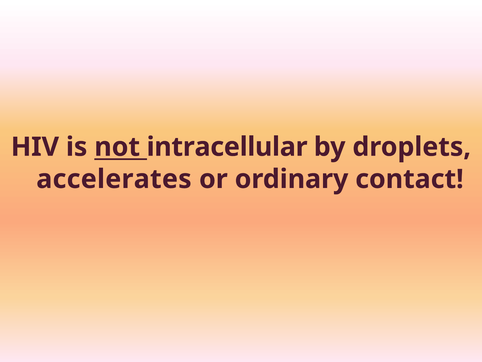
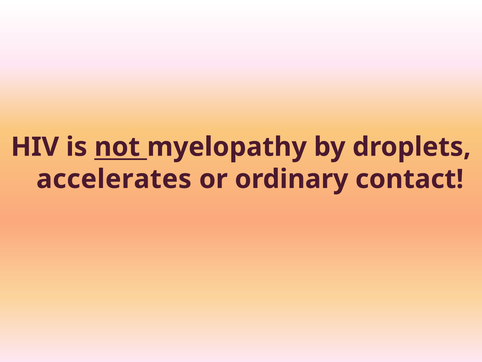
intracellular: intracellular -> myelopathy (227, 147)
